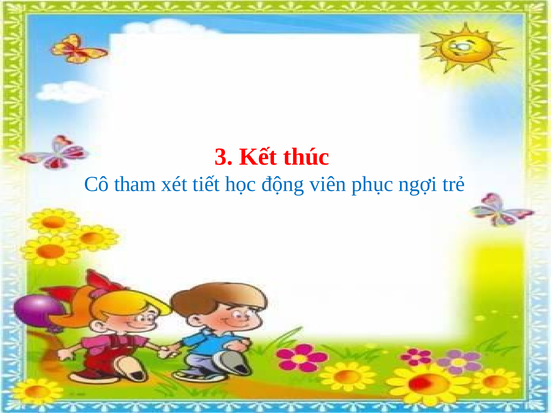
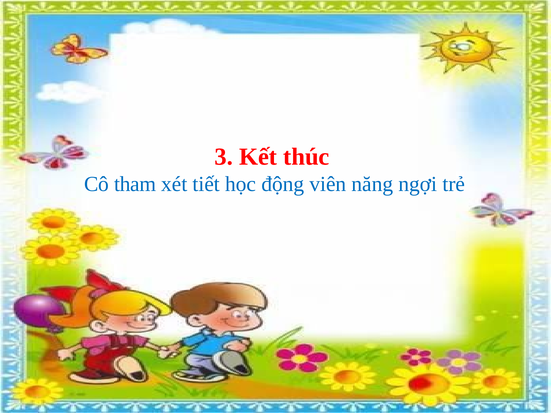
phục: phục -> năng (372, 184)
